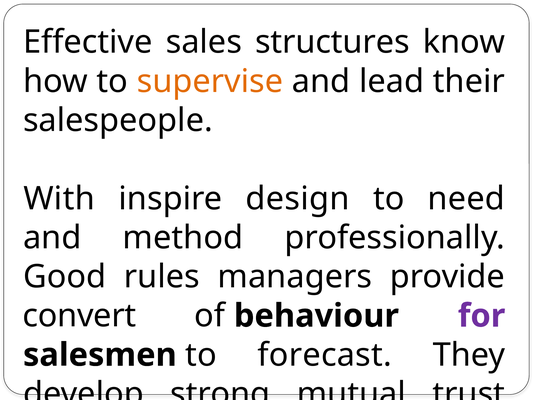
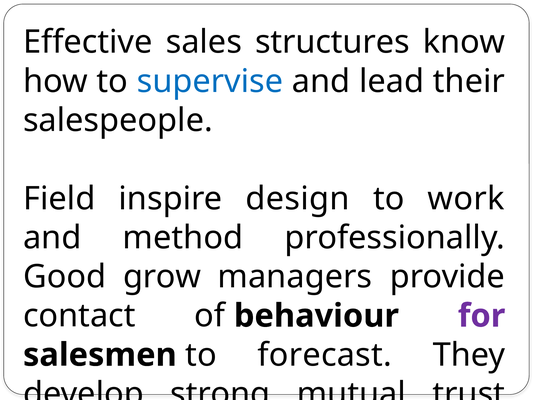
supervise colour: orange -> blue (210, 81)
With: With -> Field (59, 198)
need: need -> work (466, 198)
rules: rules -> grow (162, 277)
convert: convert -> contact (79, 316)
